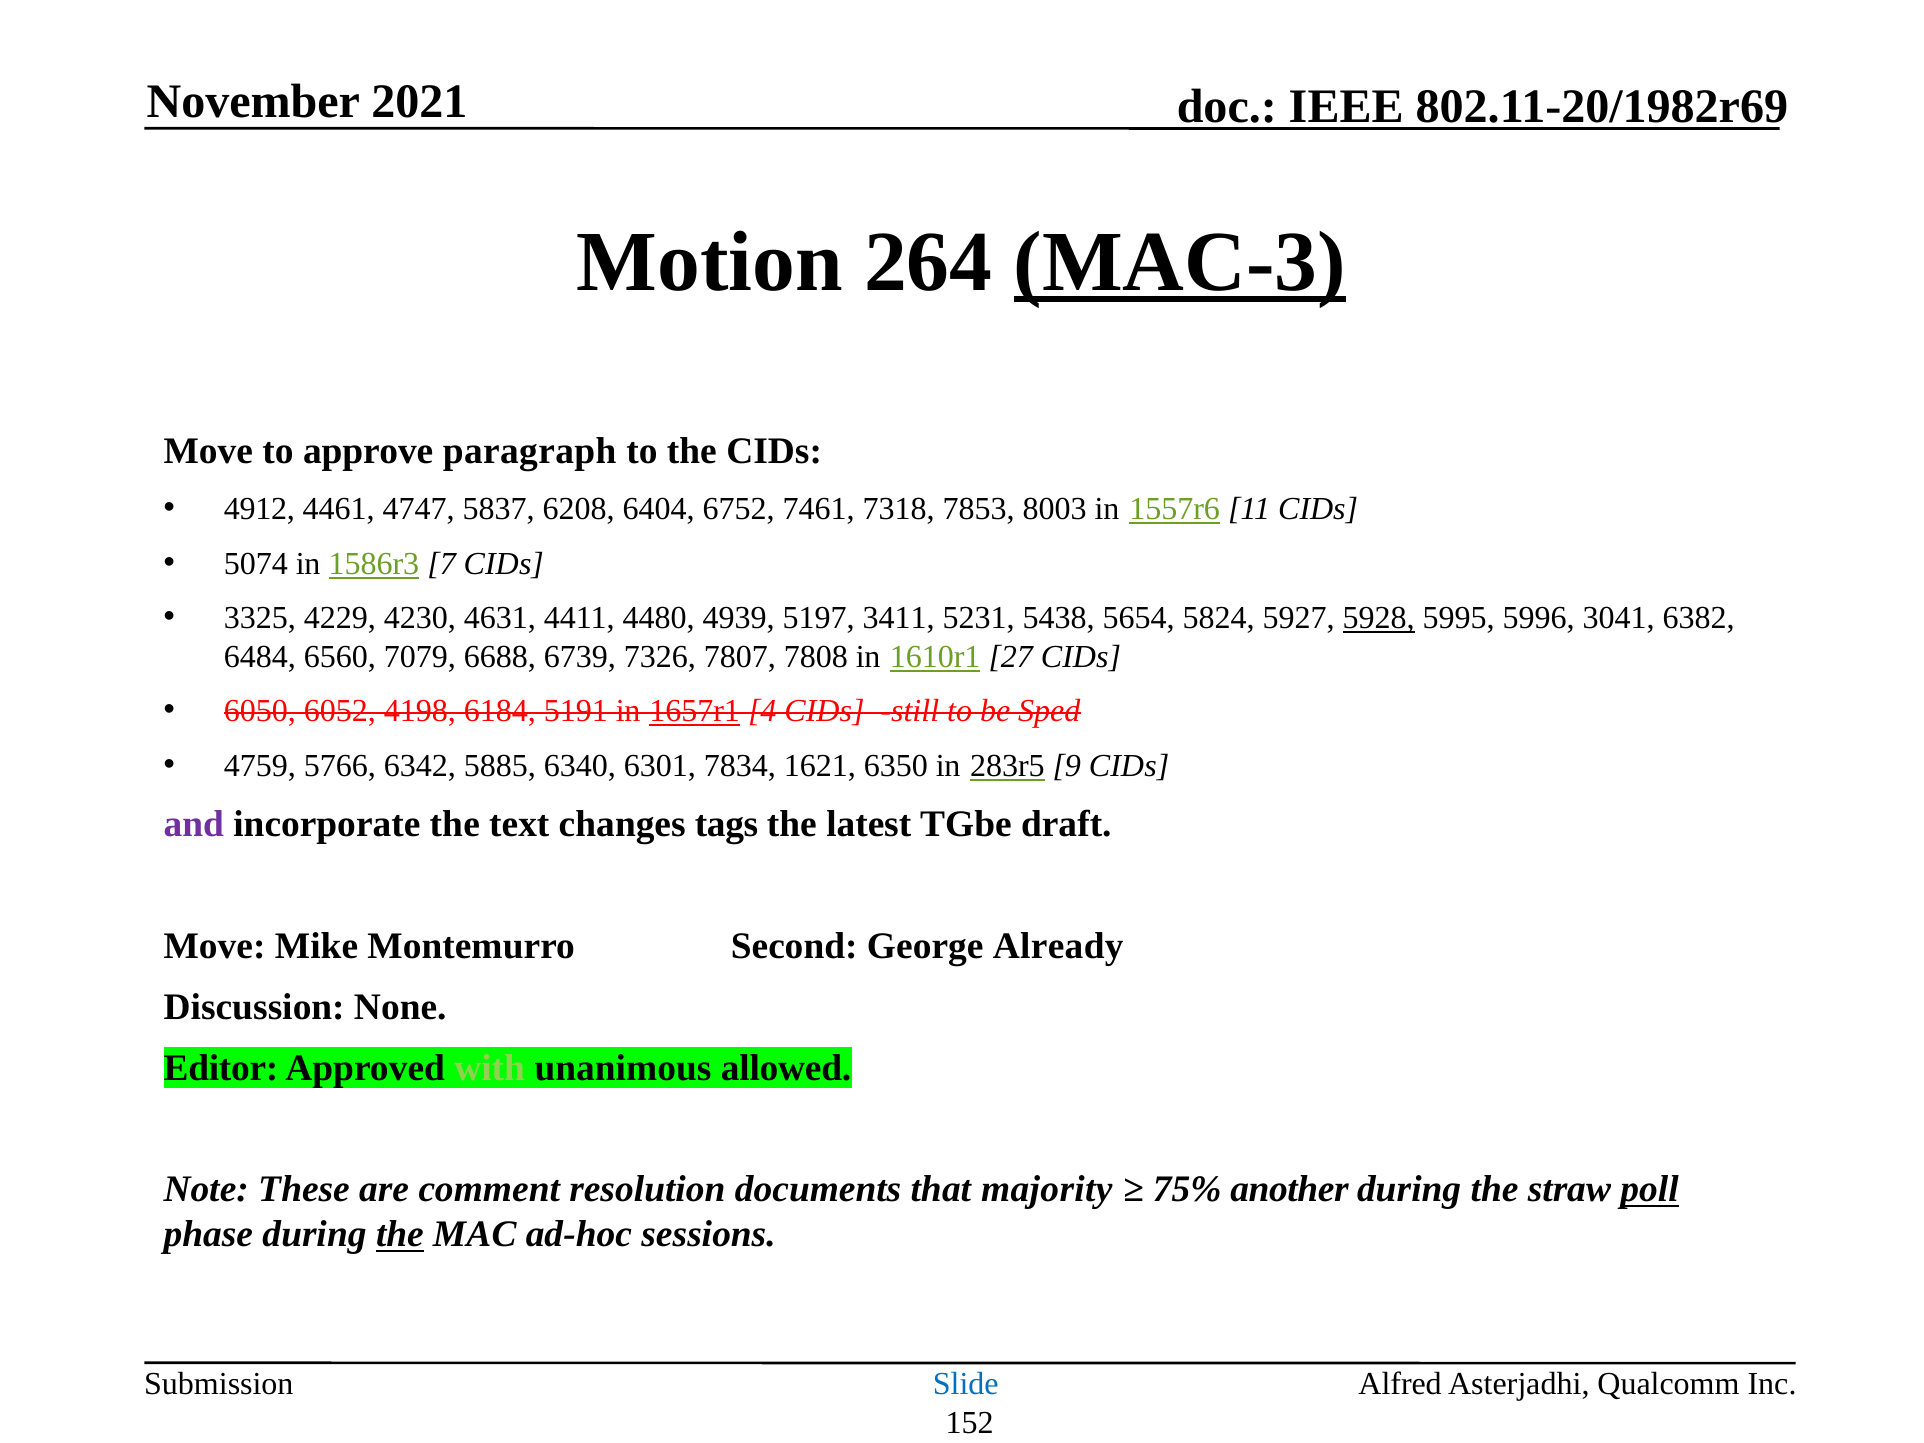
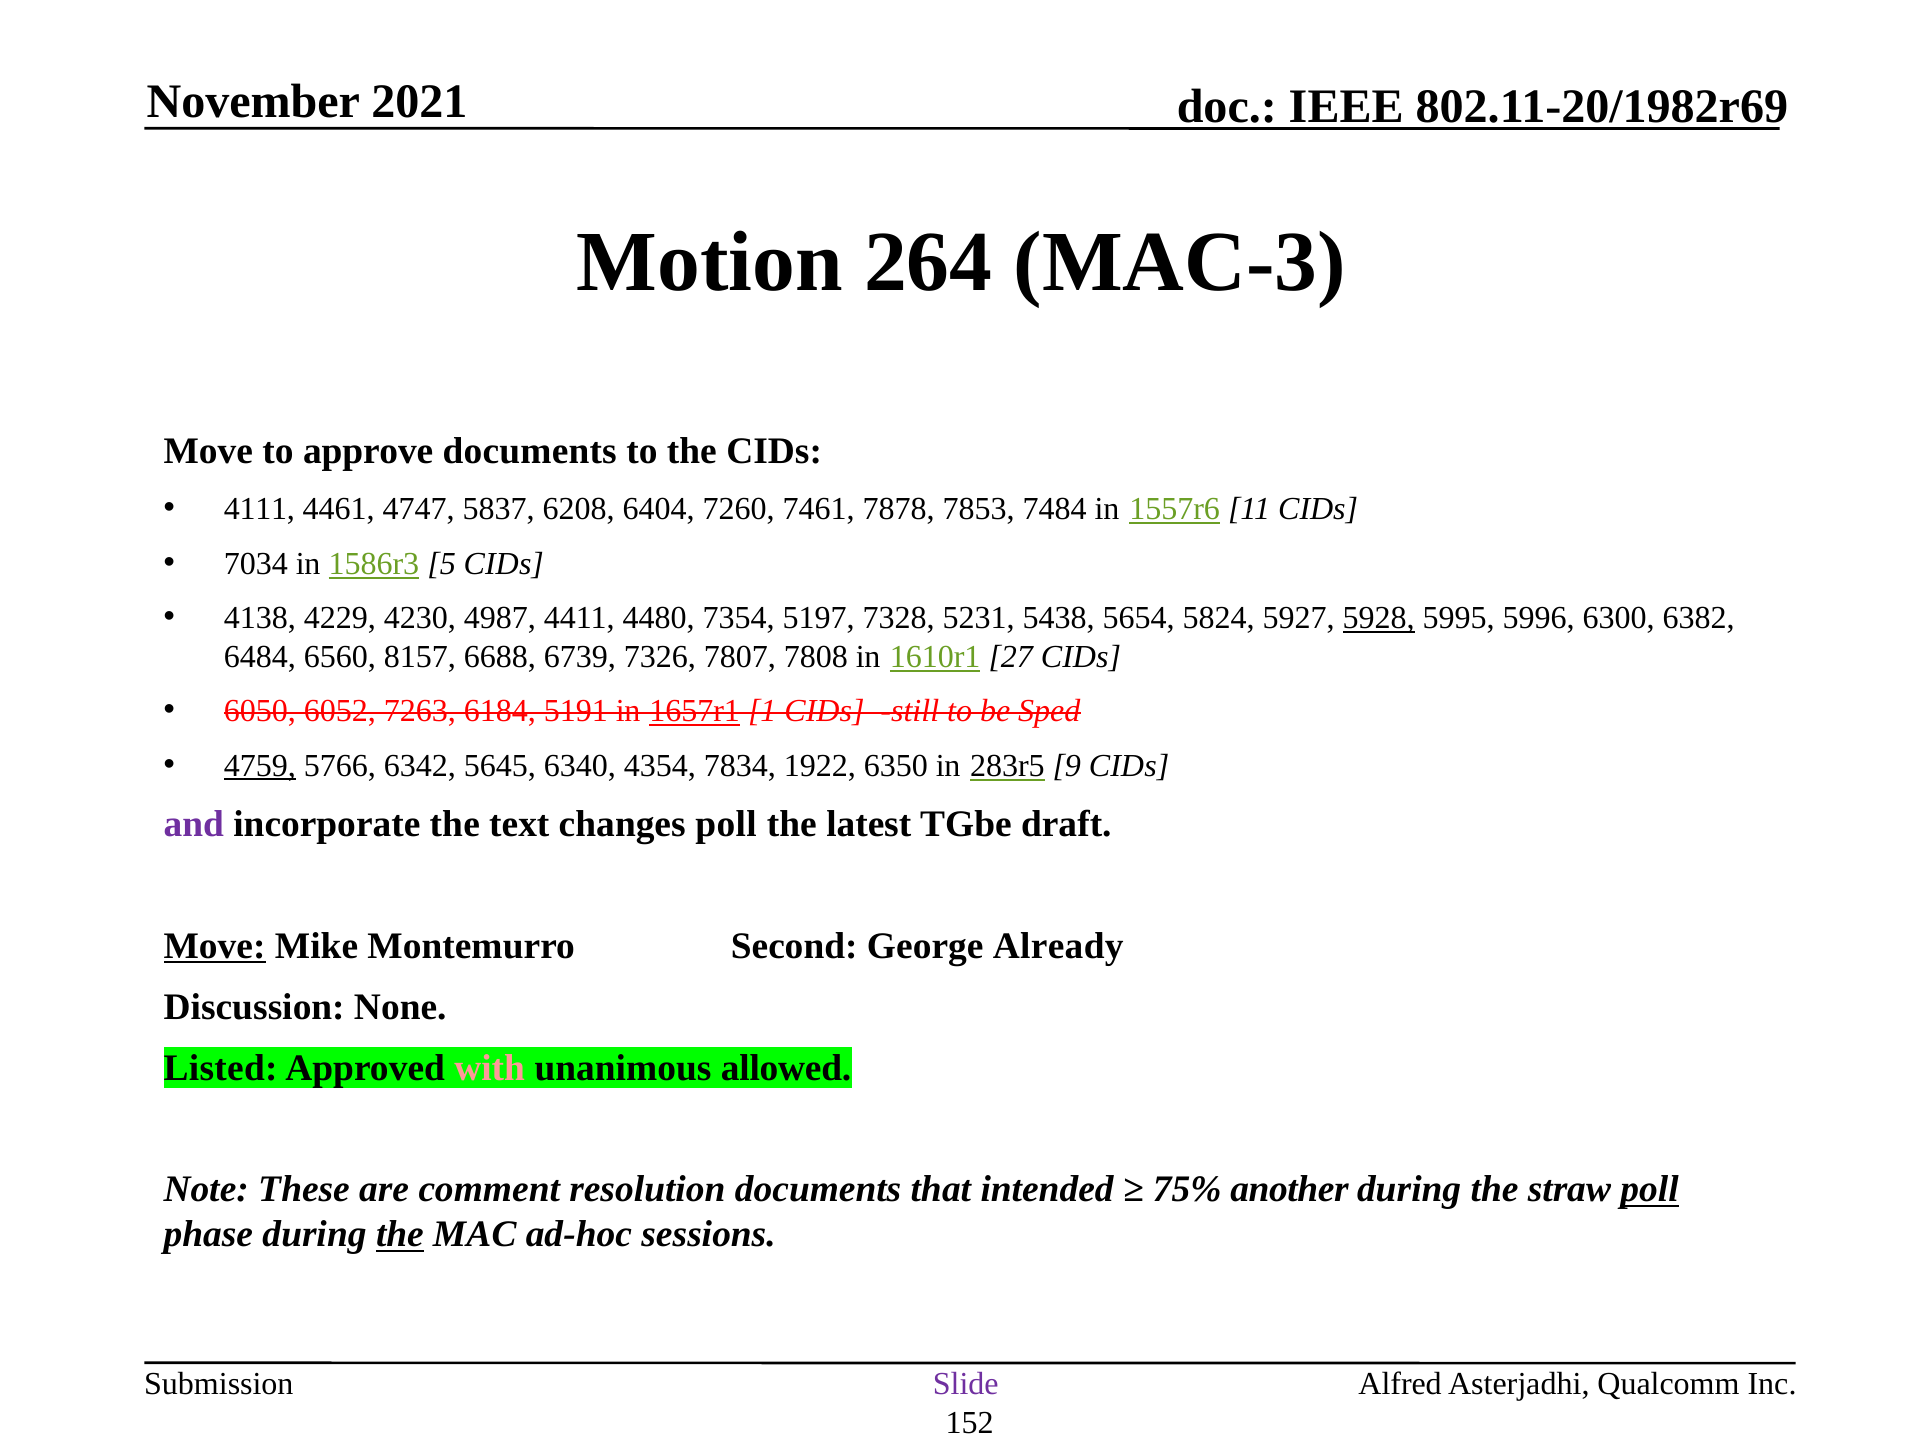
MAC-3 underline: present -> none (1180, 262)
approve paragraph: paragraph -> documents (530, 452)
4912: 4912 -> 4111 (259, 509)
6752: 6752 -> 7260 (739, 509)
7318: 7318 -> 7878 (899, 509)
8003: 8003 -> 7484 (1055, 509)
5074: 5074 -> 7034 (256, 564)
7: 7 -> 5 (442, 564)
3325: 3325 -> 4138 (260, 618)
4631: 4631 -> 4987 (500, 618)
4939: 4939 -> 7354 (739, 618)
3411: 3411 -> 7328 (899, 618)
3041: 3041 -> 6300 (1619, 618)
7079: 7079 -> 8157 (420, 657)
4198: 4198 -> 7263 (420, 711)
4: 4 -> 1 (762, 711)
4759 underline: none -> present (260, 766)
5885: 5885 -> 5645 (500, 766)
6301: 6301 -> 4354 (660, 766)
1621: 1621 -> 1922 (820, 766)
changes tags: tags -> poll (726, 824)
Move underline: none -> present (215, 946)
Editor: Editor -> Listed (221, 1068)
with colour: light green -> pink (490, 1068)
majority: majority -> intended (1047, 1190)
Slide colour: blue -> purple (966, 1384)
